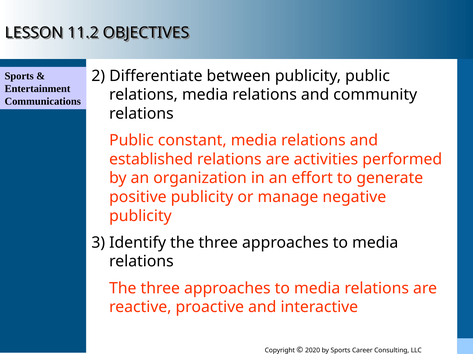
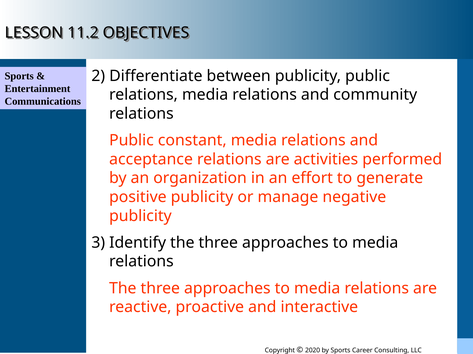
established: established -> acceptance (151, 160)
